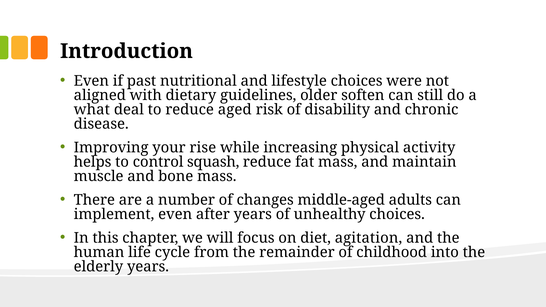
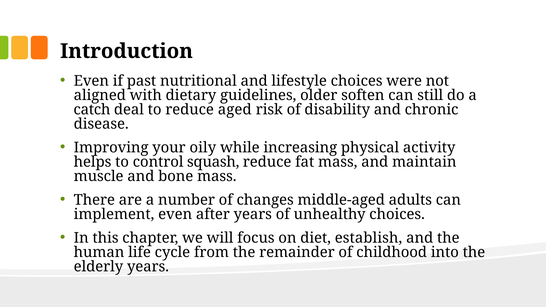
what: what -> catch (92, 110)
rise: rise -> oily (203, 148)
agitation: agitation -> establish (369, 238)
